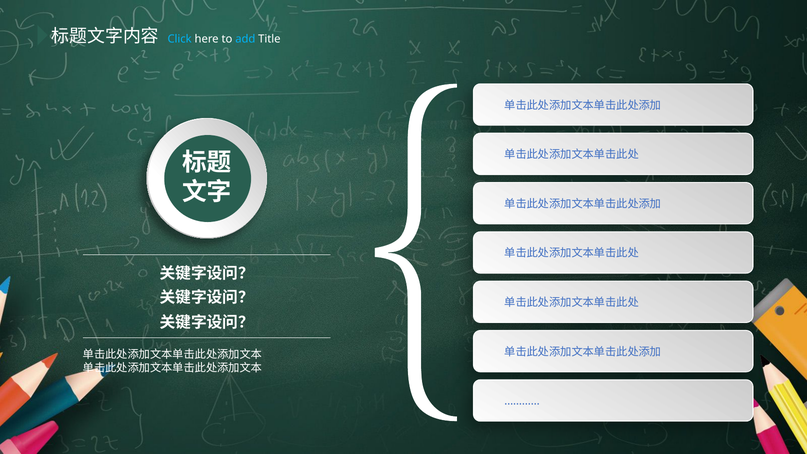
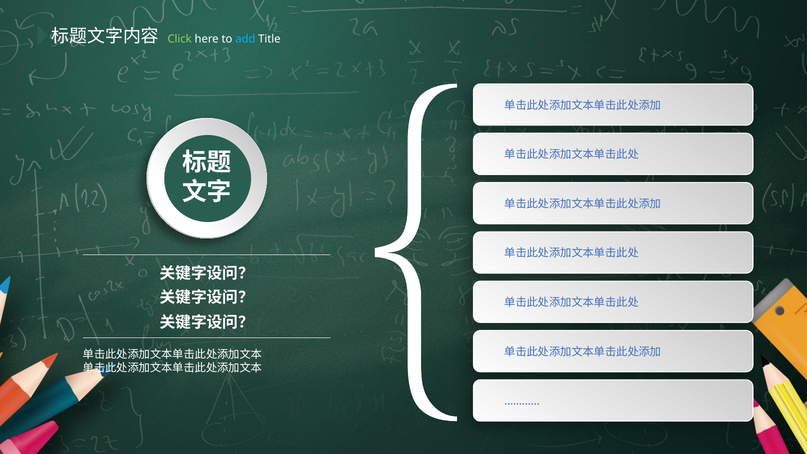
Click colour: light blue -> light green (180, 39)
